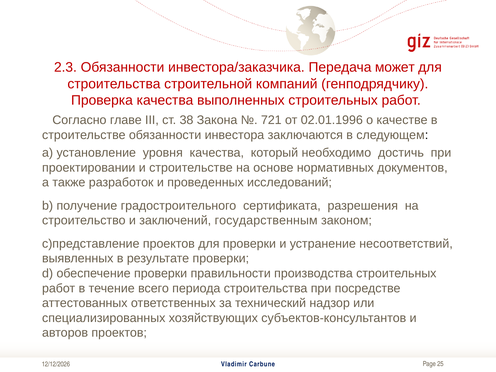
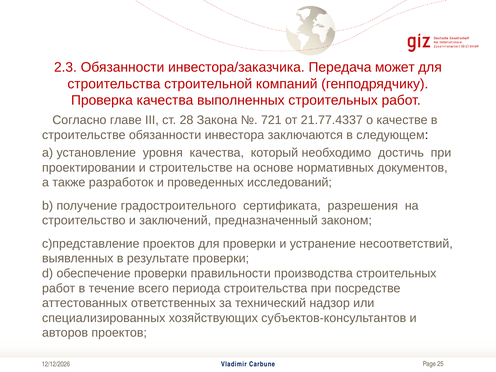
38: 38 -> 28 (187, 120)
02.01.1996: 02.01.1996 -> 21.77.4337 (332, 120)
государственным: государственным -> предназначенный (266, 220)
